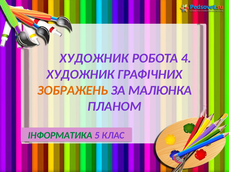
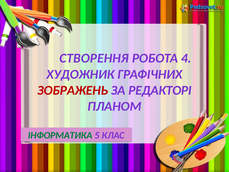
ХУДОЖНИК: ХУДОЖНИК -> СТВОРЕННЯ (94, 58)
ЗОБРАЖЕНЬ colour: orange -> red (73, 90)
МАЛЮНКА: МАЛЮНКА -> РЕДАКТОРІ (160, 90)
